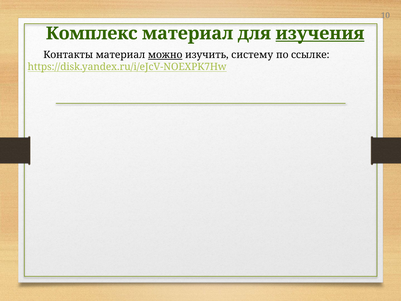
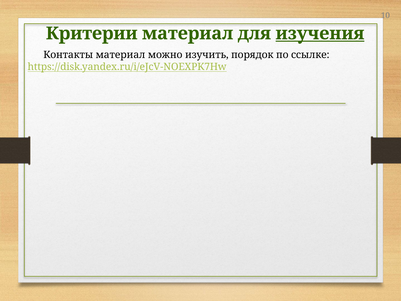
Комплекс: Комплекс -> Критерии (92, 33)
можно underline: present -> none (165, 55)
систему: систему -> порядок (252, 55)
